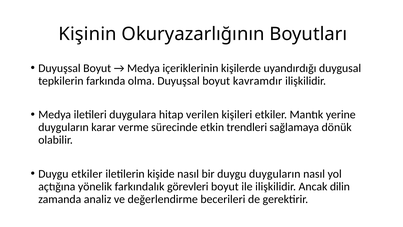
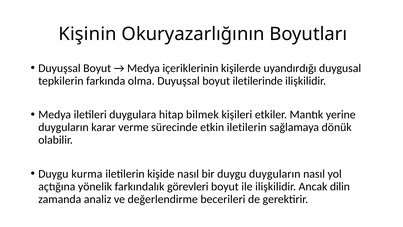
kavramdır: kavramdır -> iletilerinde (258, 81)
verilen: verilen -> bilmek (202, 115)
etkin trendleri: trendleri -> iletilerin (247, 127)
Duygu etkiler: etkiler -> kurma (87, 174)
